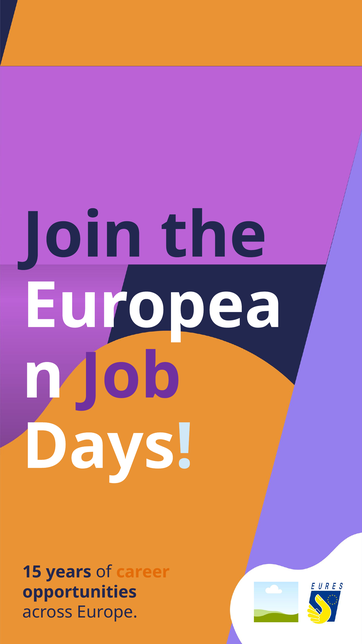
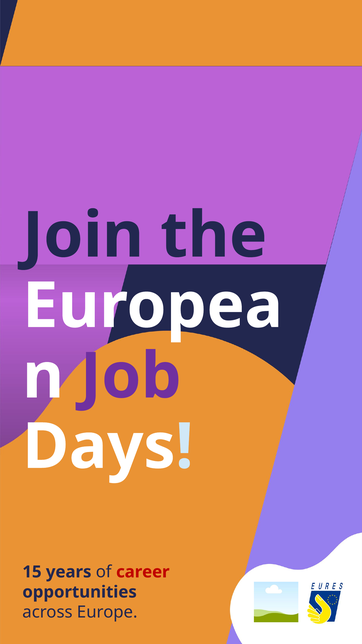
career colour: orange -> red (143, 572)
